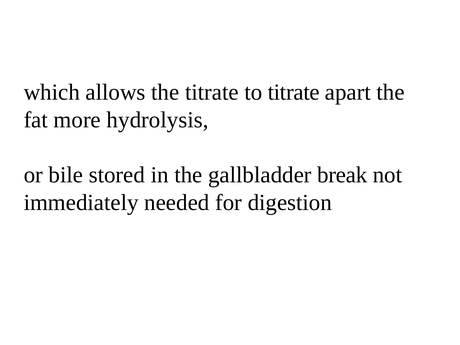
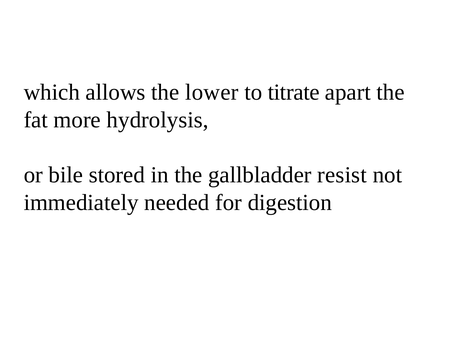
the titrate: titrate -> lower (212, 92)
break: break -> resist (342, 175)
